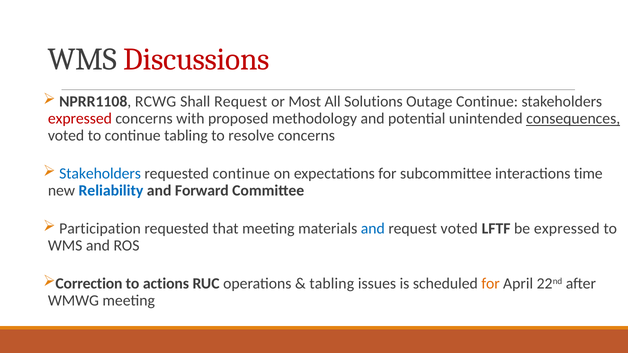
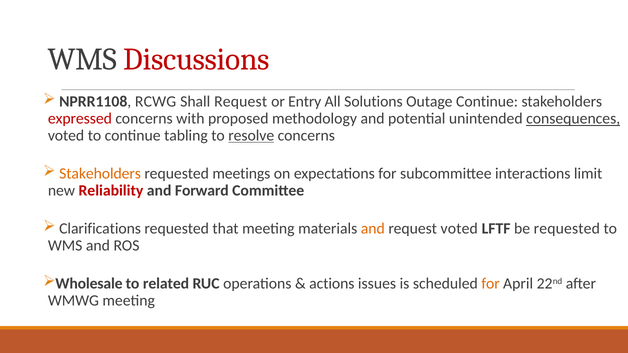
Most: Most -> Entry (305, 102)
resolve underline: none -> present (251, 136)
Stakeholders colour: blue -> orange (100, 174)
requested continue: continue -> meetings (241, 174)
time: time -> limit (588, 174)
Reliability colour: blue -> red (111, 191)
Participation: Participation -> Clarifications (100, 229)
and colour: blue -> orange (373, 229)
be expressed: expressed -> requested (567, 229)
Correction: Correction -> Wholesale (89, 284)
actions: actions -> related (166, 284)
tabling: tabling -> actions (332, 284)
